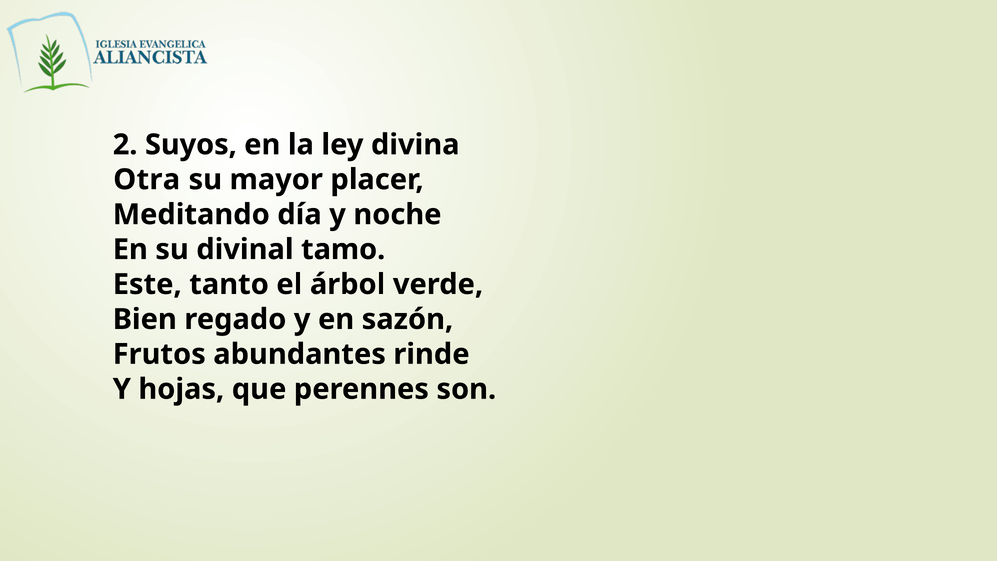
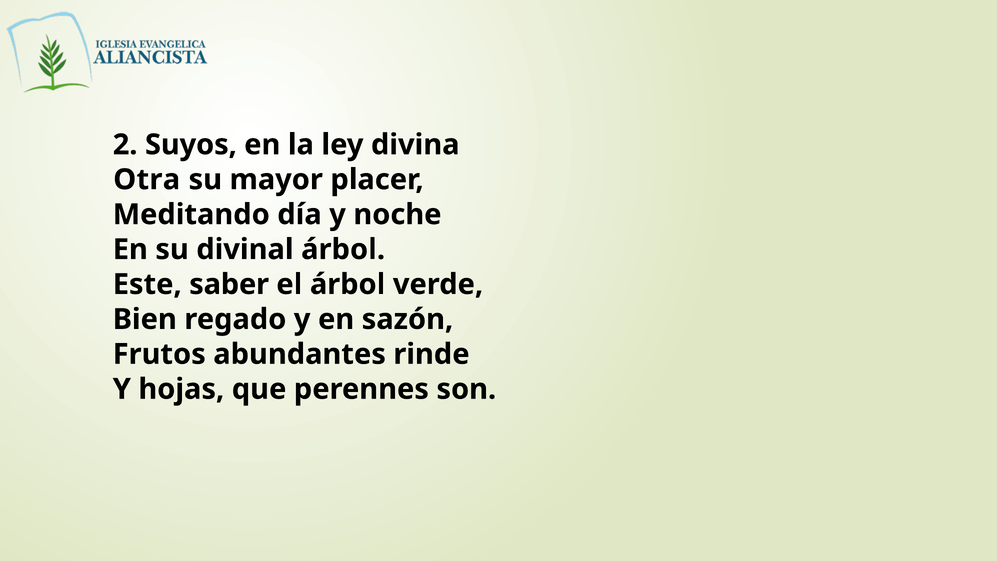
divinal tamo: tamo -> árbol (343, 249)
tanto: tanto -> saber (229, 284)
